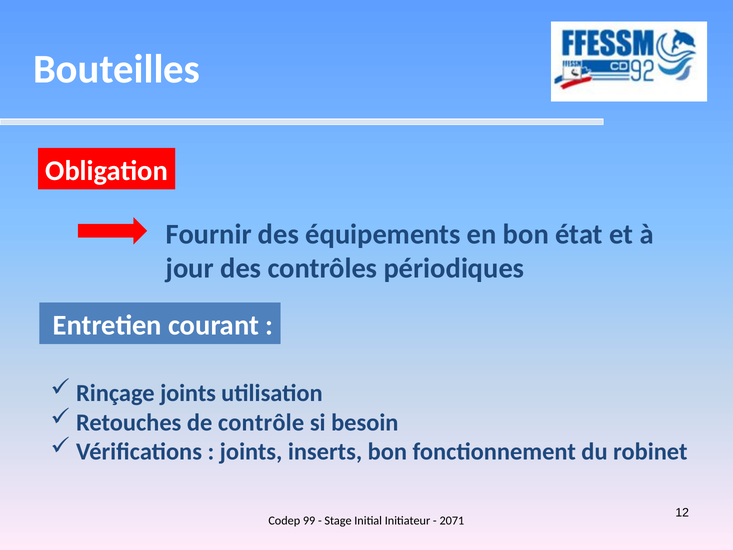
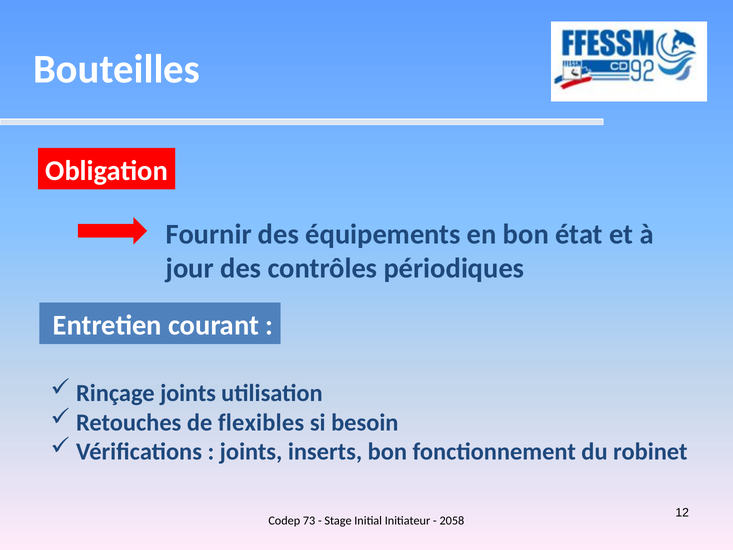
contrôle: contrôle -> flexibles (261, 422)
99: 99 -> 73 (309, 521)
2071: 2071 -> 2058 (452, 521)
